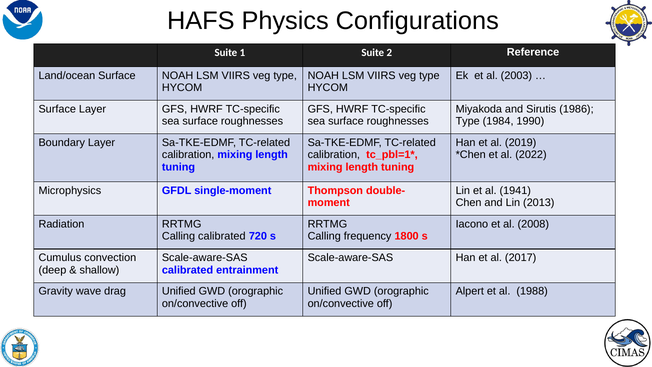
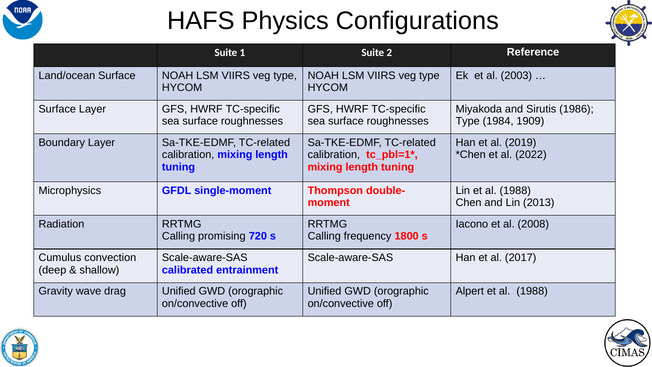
1990: 1990 -> 1909 (530, 121)
Lin et al 1941: 1941 -> 1988 (515, 191)
Calling calibrated: calibrated -> promising (222, 236)
